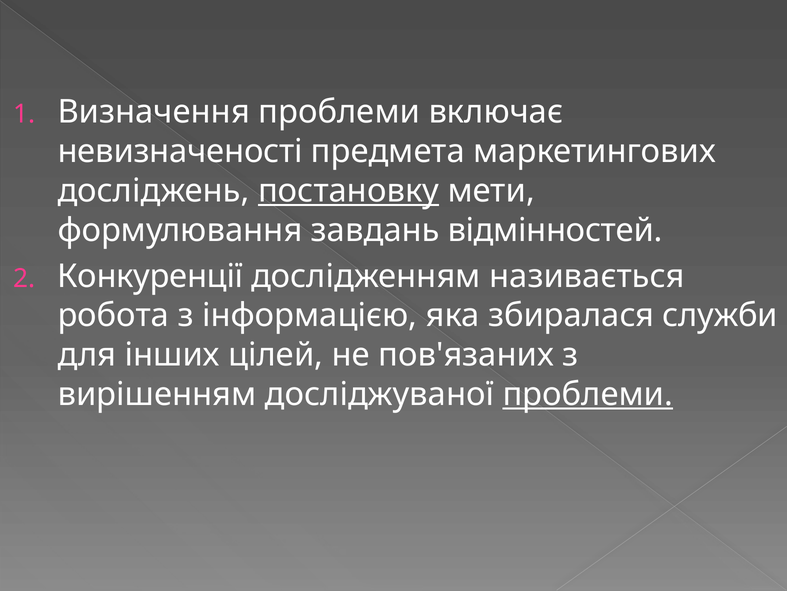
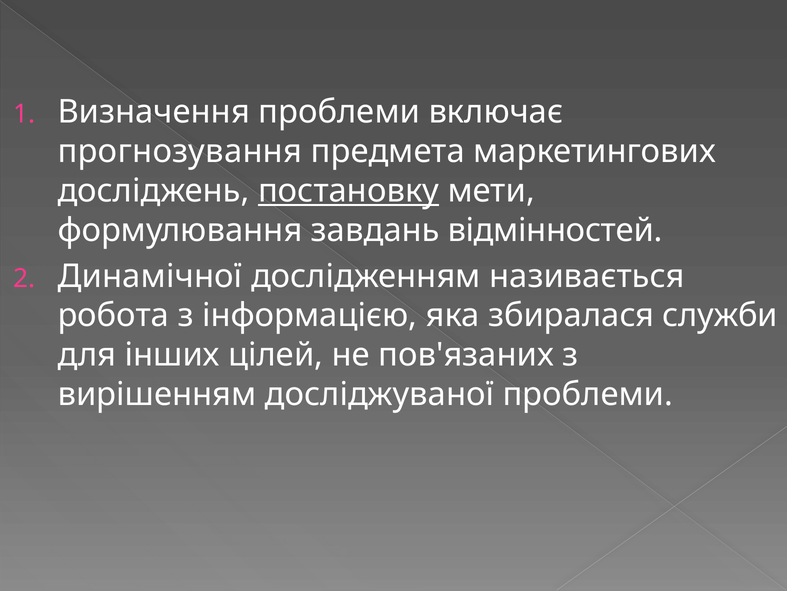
невизначеності: невизначеності -> прогнозування (180, 151)
Конкуренції: Конкуренції -> Динамічної (150, 276)
проблеми underline: present -> none (588, 394)
